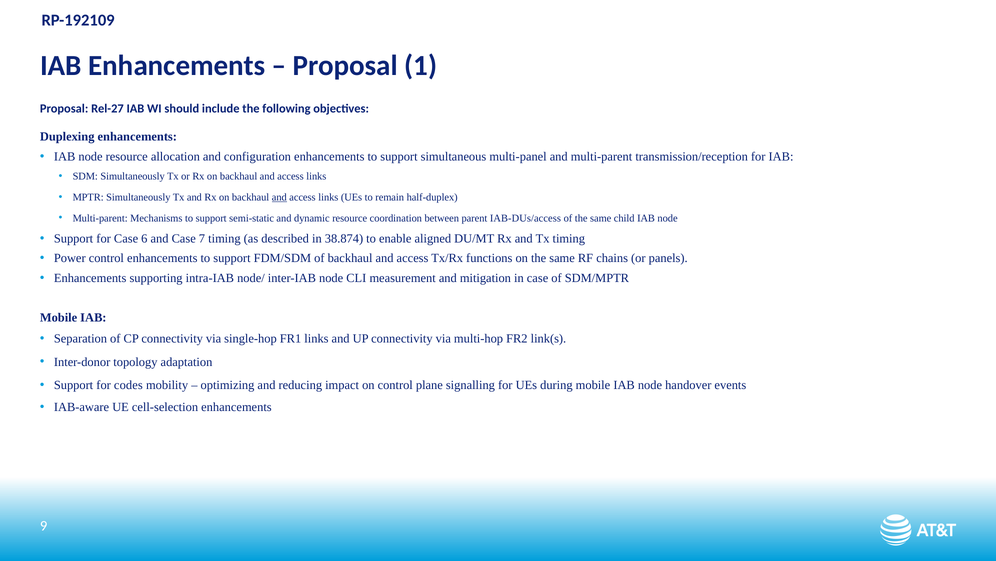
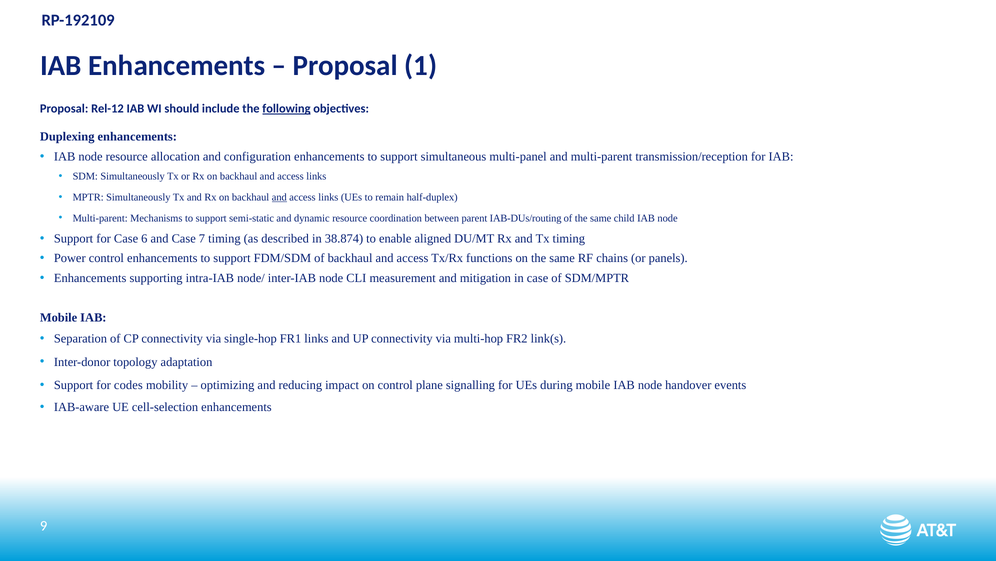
Rel-27: Rel-27 -> Rel-12 (107, 108)
following underline: none -> present (286, 108)
IAB-DUs/access: IAB-DUs/access -> IAB-DUs/routing (526, 218)
